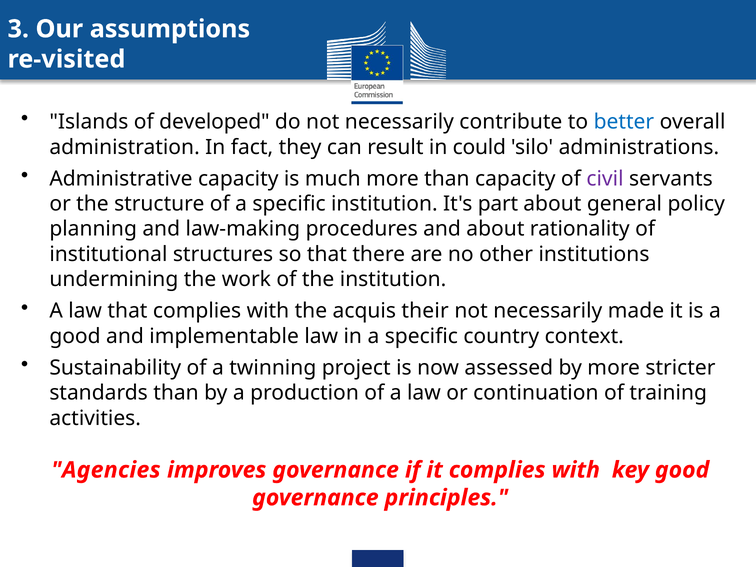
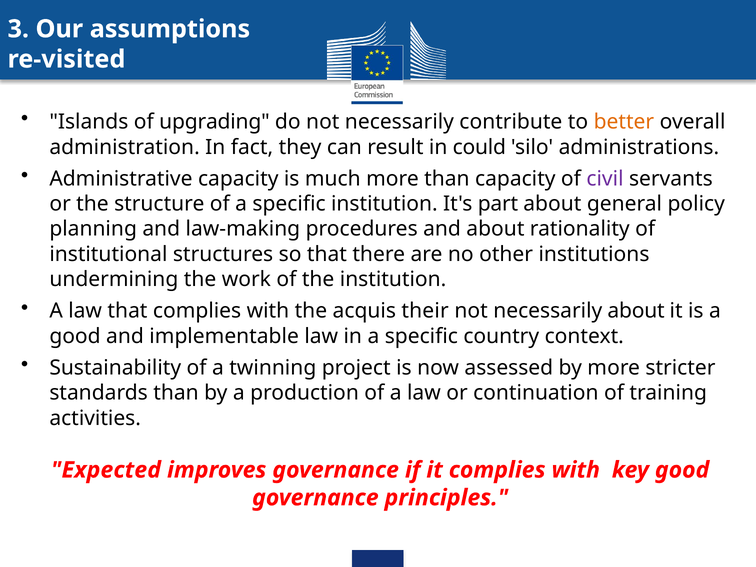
developed: developed -> upgrading (214, 122)
better colour: blue -> orange (624, 122)
necessarily made: made -> about (636, 311)
Agencies: Agencies -> Expected (106, 470)
